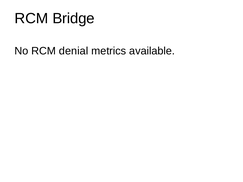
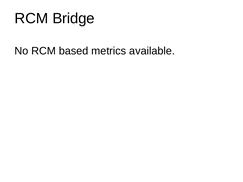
denial: denial -> based (74, 51)
